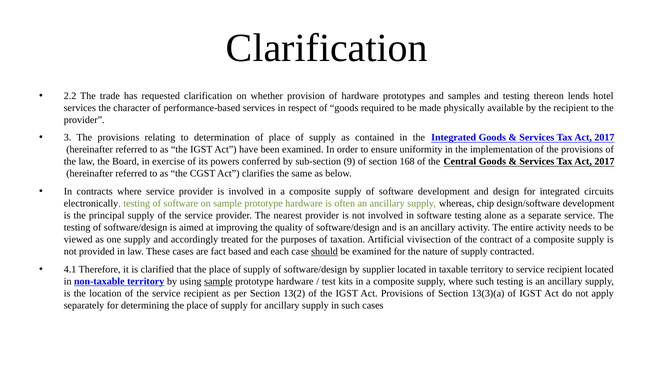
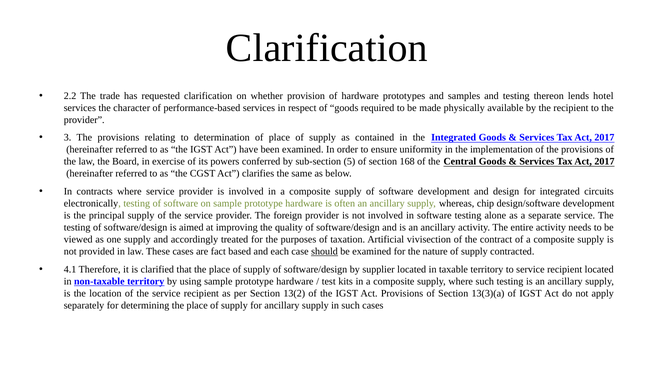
9: 9 -> 5 (349, 162)
nearest: nearest -> foreign (288, 215)
sample underline: present -> none (218, 281)
